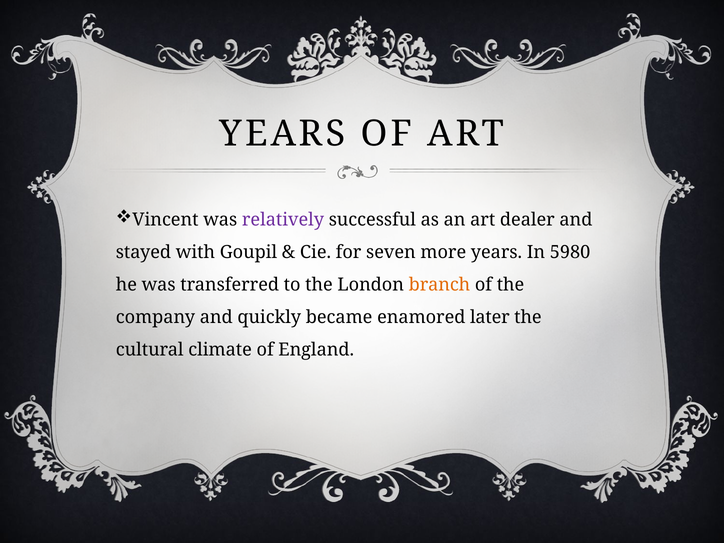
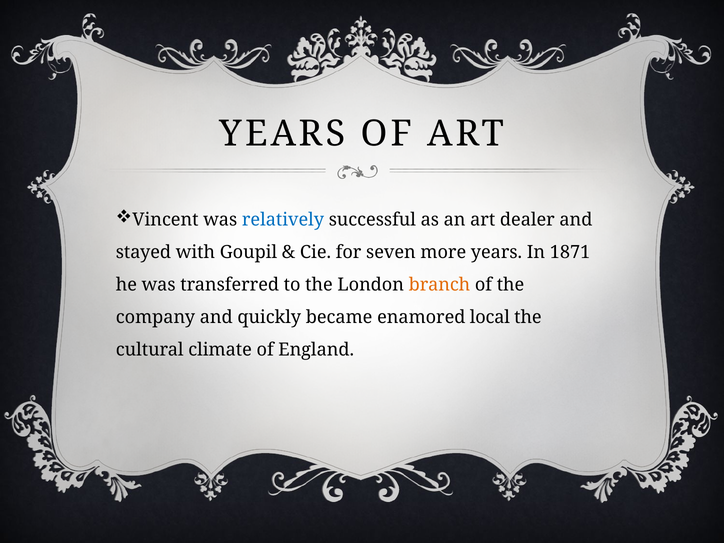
relatively colour: purple -> blue (283, 220)
5980: 5980 -> 1871 (570, 252)
later: later -> local (490, 317)
